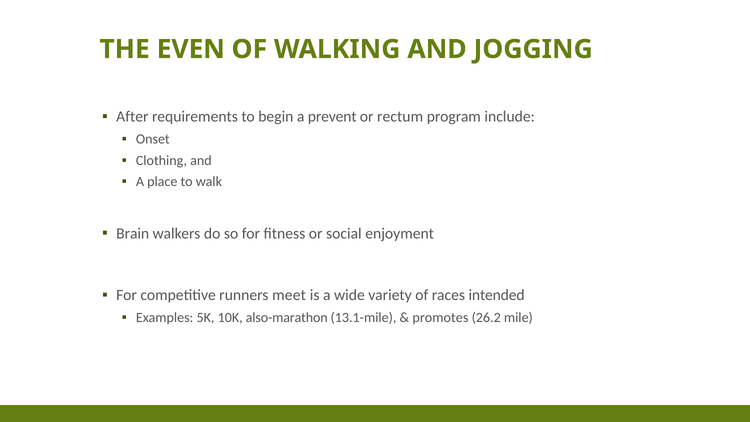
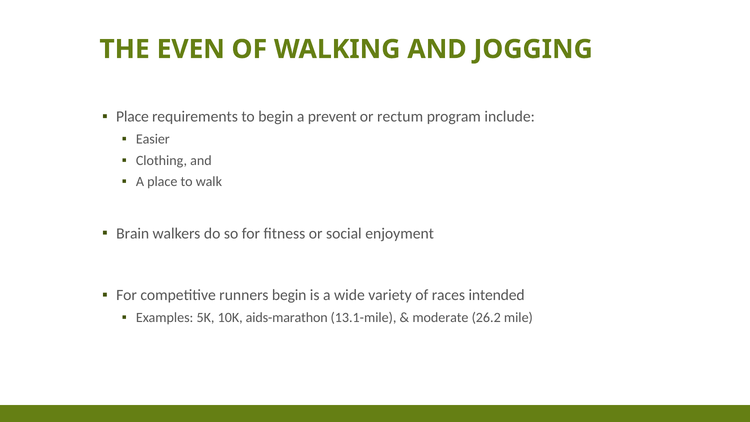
After: After -> Place (132, 117)
Onset: Onset -> Easier (153, 139)
runners meet: meet -> begin (289, 295)
also-marathon: also-marathon -> aids-marathon (287, 317)
promotes: promotes -> moderate (440, 317)
